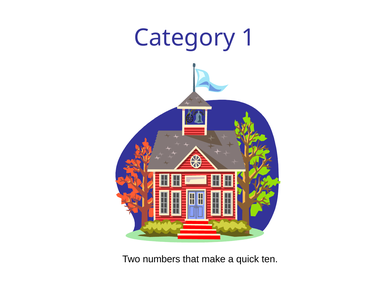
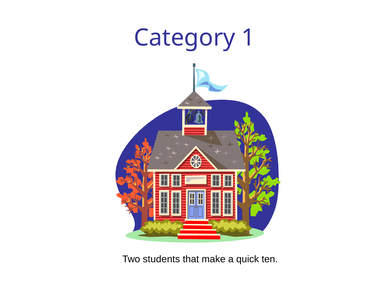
numbers: numbers -> students (161, 259)
